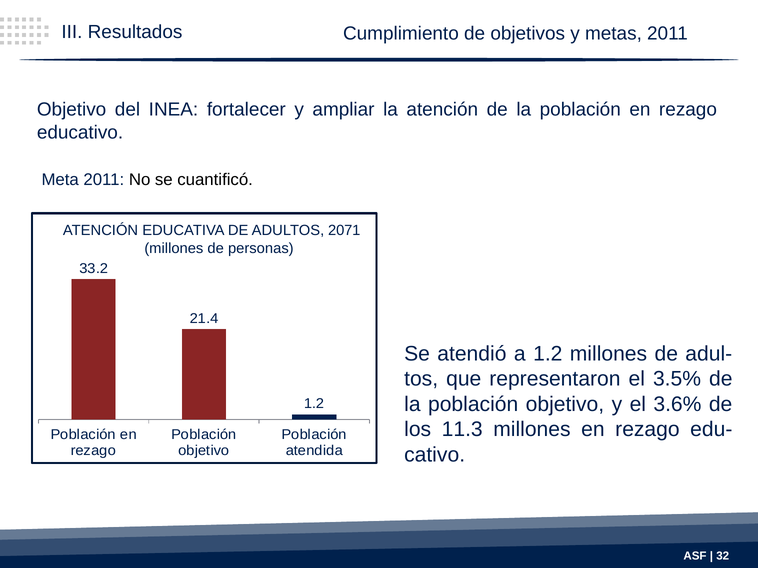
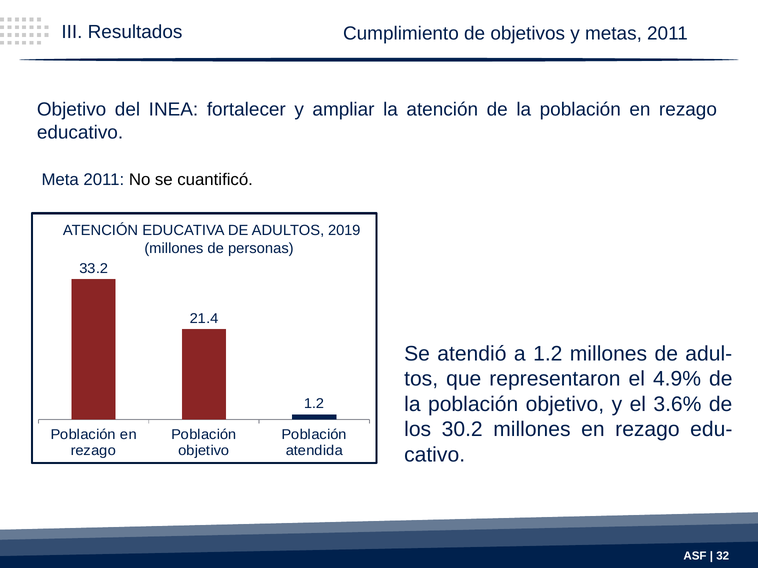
2071: 2071 -> 2019 (344, 231)
3.5%: 3.5% -> 4.9% (677, 379)
11.3: 11.3 -> 30.2 (462, 430)
